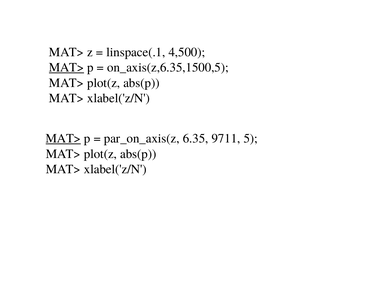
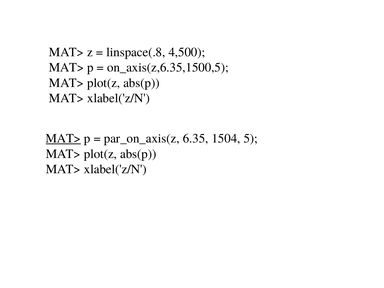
linspace(.1: linspace(.1 -> linspace(.8 (136, 52)
MAT> underline: present -> none (67, 67)
9711: 9711 -> 1504 (226, 138)
